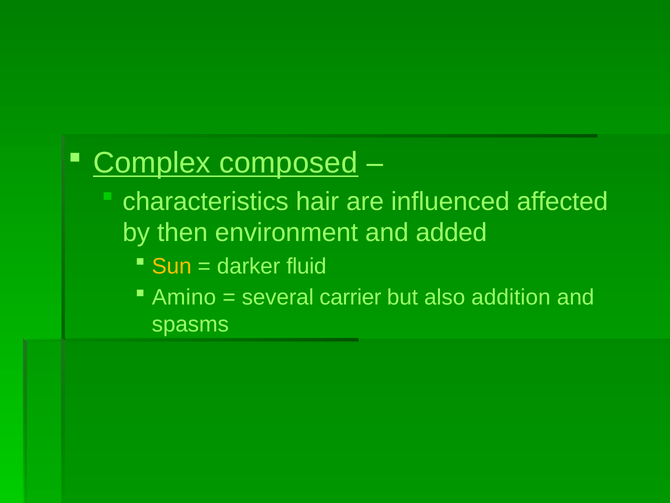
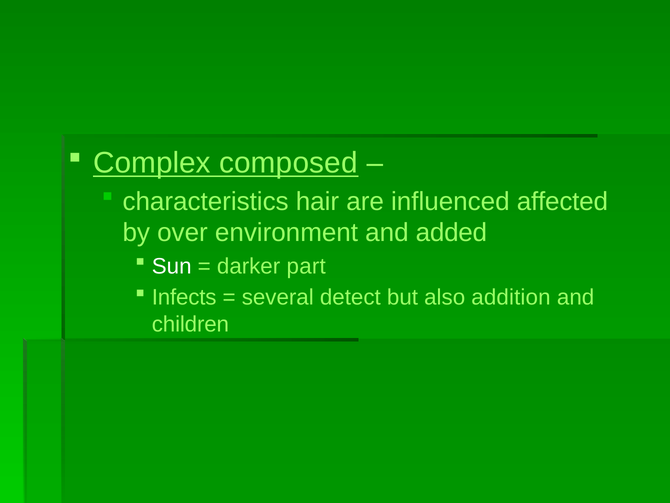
then: then -> over (182, 233)
Sun colour: yellow -> white (172, 266)
fluid: fluid -> part (306, 266)
Amino: Amino -> Infects (184, 297)
carrier: carrier -> detect (350, 297)
spasms: spasms -> children (190, 324)
